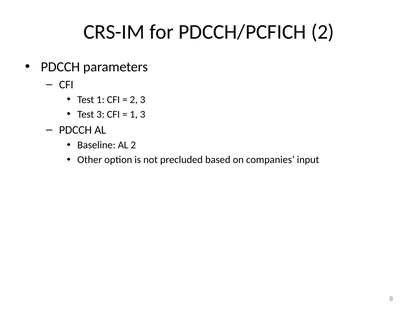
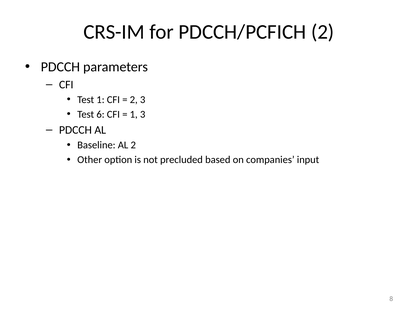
Test 3: 3 -> 6 (101, 115)
